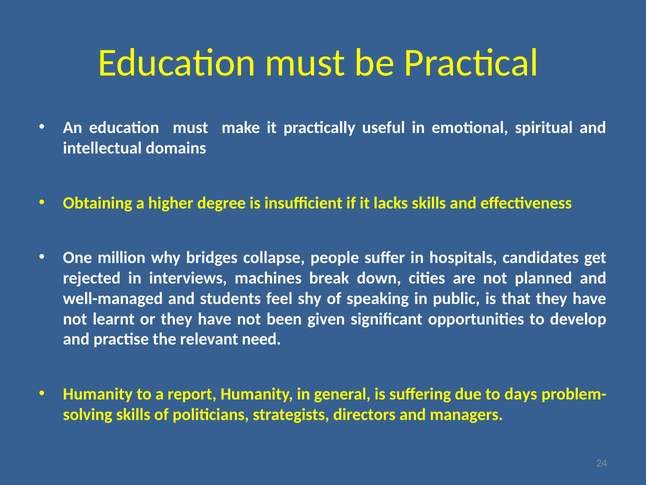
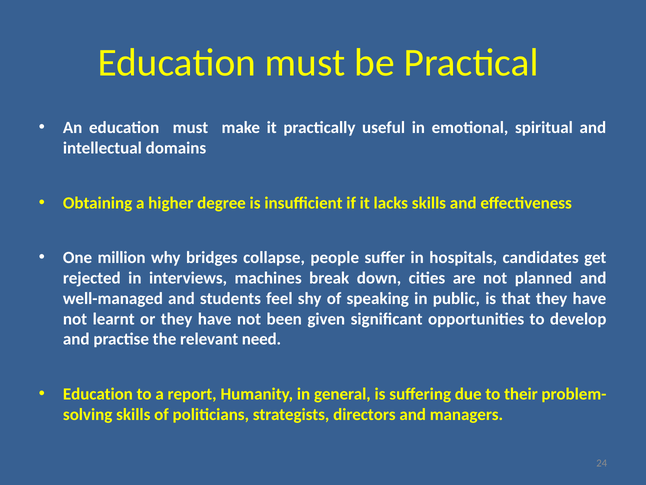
Humanity: Humanity -> Education (98, 394)
days: days -> their (521, 394)
